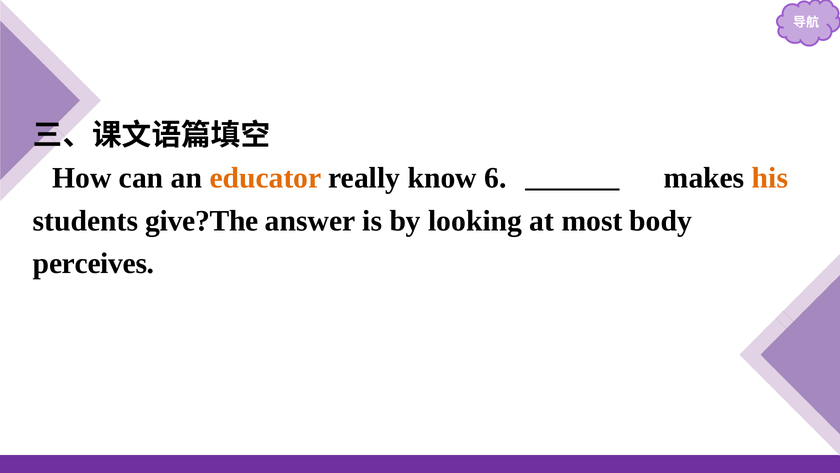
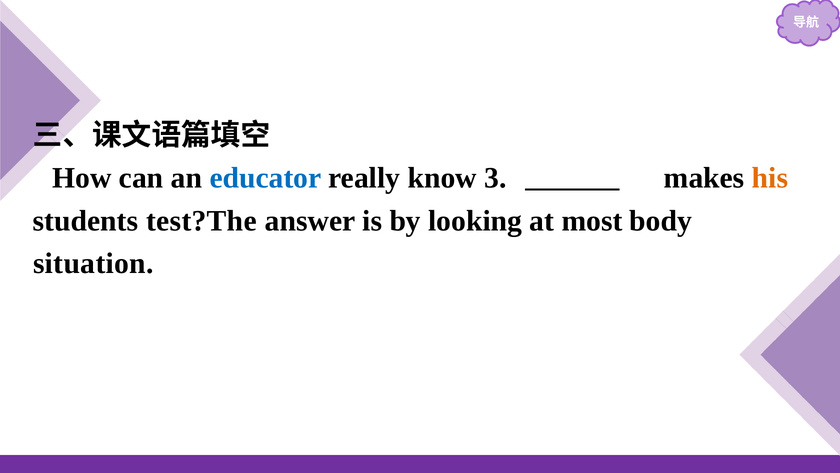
educator colour: orange -> blue (265, 178)
6: 6 -> 3 (495, 178)
give?The: give?The -> test?The (201, 221)
perceives: perceives -> situation (93, 263)
